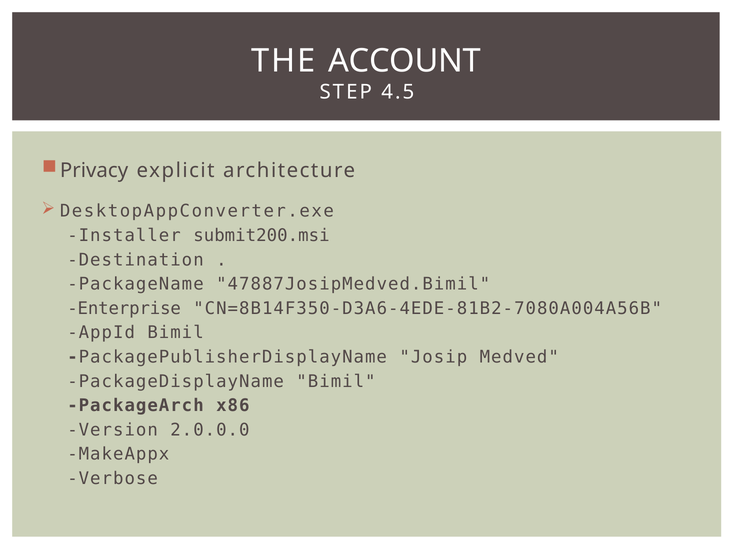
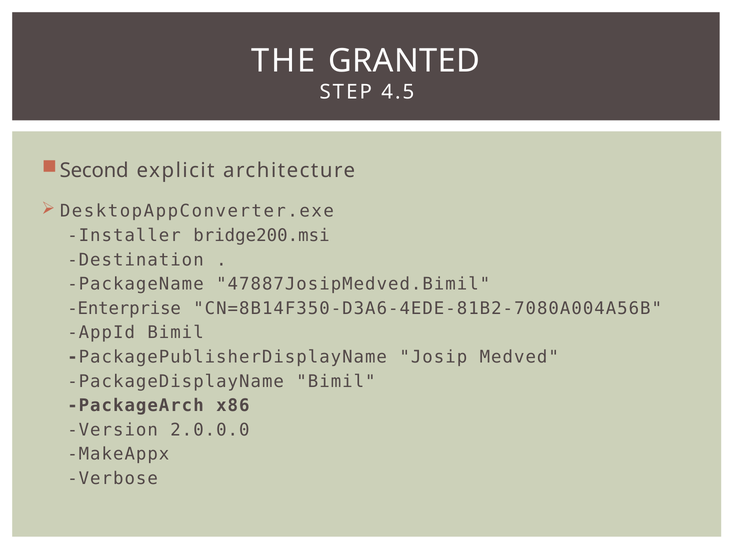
ACCOUNT: ACCOUNT -> GRANTED (404, 61)
Privacy: Privacy -> Second (94, 170)
submit200.msi: submit200.msi -> bridge200.msi (261, 235)
